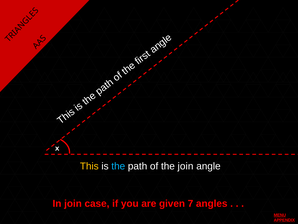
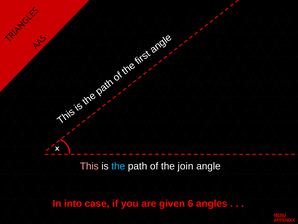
This colour: yellow -> pink (89, 166)
In join: join -> into (73, 203)
7: 7 -> 6 (191, 203)
